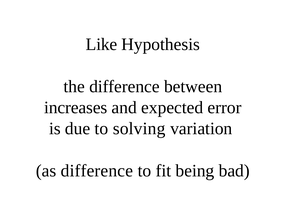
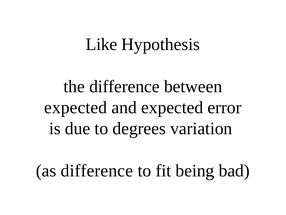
increases: increases -> expected (76, 107)
solving: solving -> degrees (139, 128)
